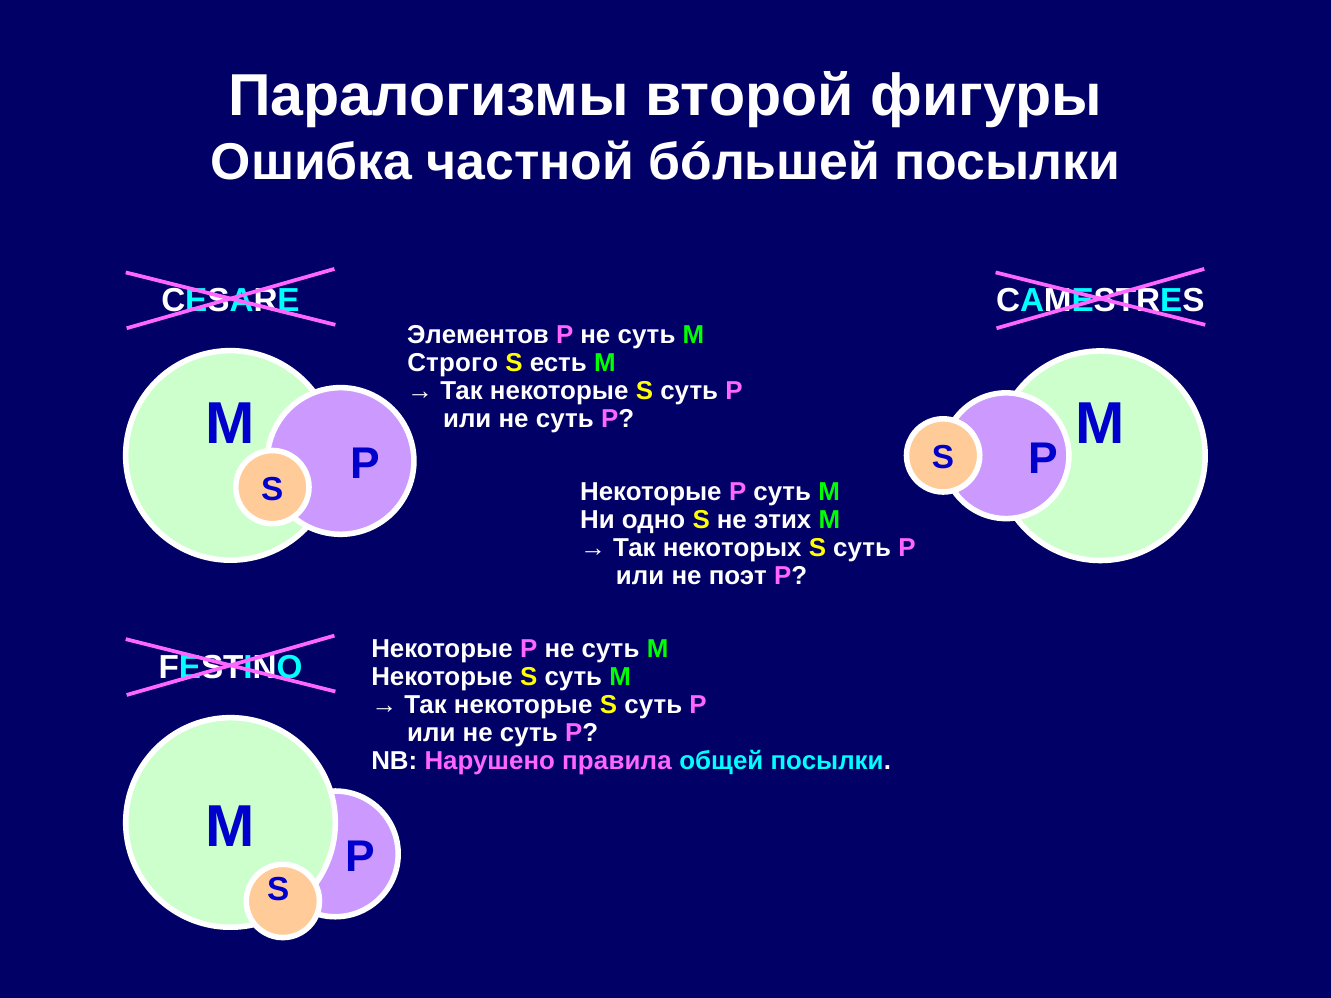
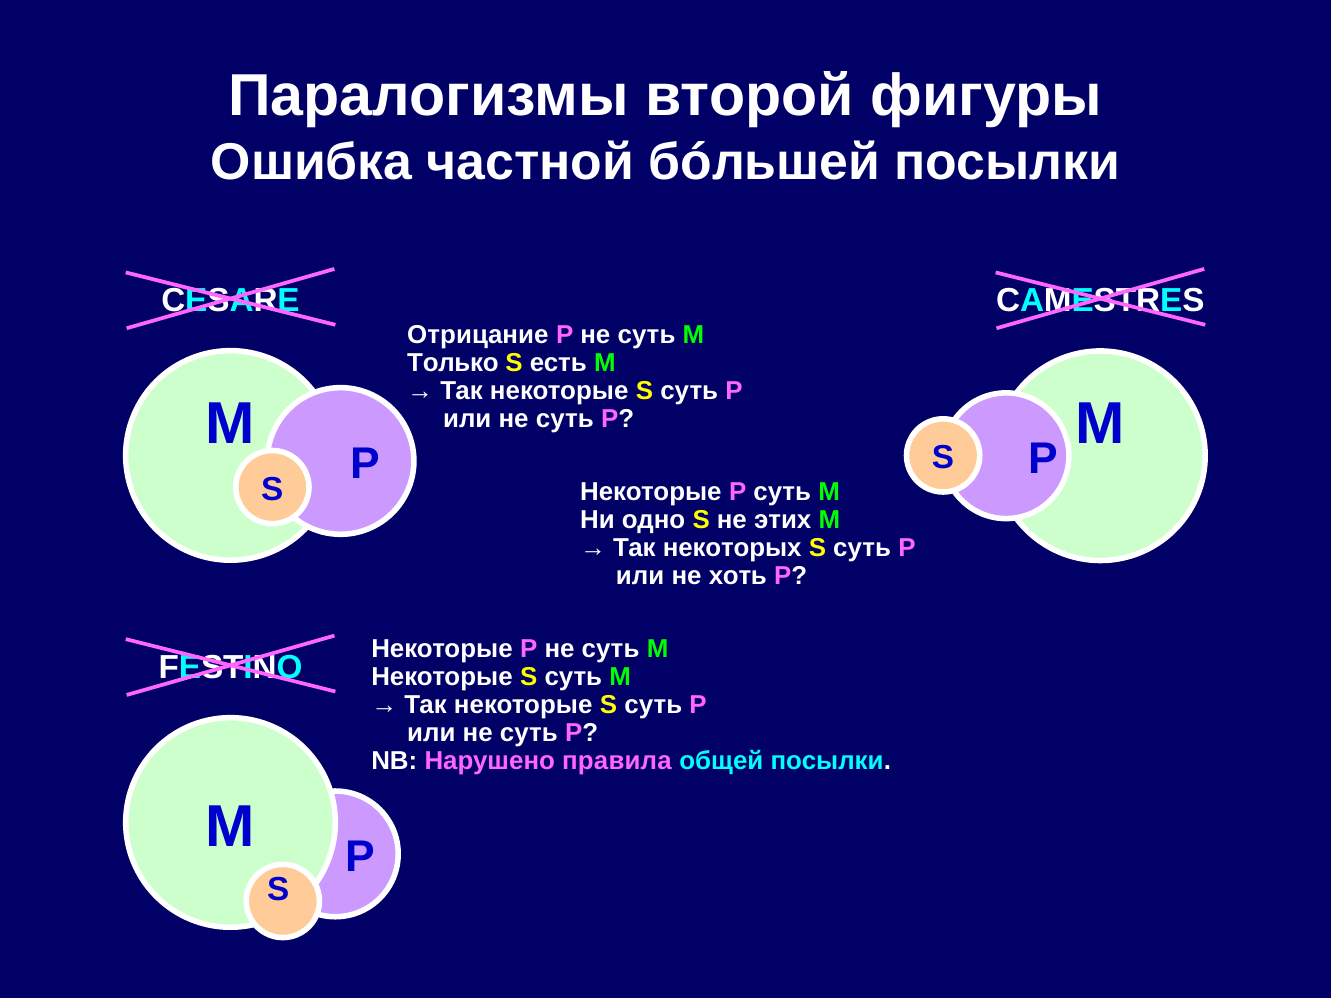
Элементов: Элементов -> Отрицание (478, 335)
Строго: Строго -> Только (453, 363)
поэт: поэт -> хоть (738, 576)
